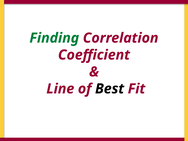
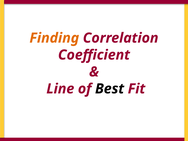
Finding colour: green -> orange (54, 38)
